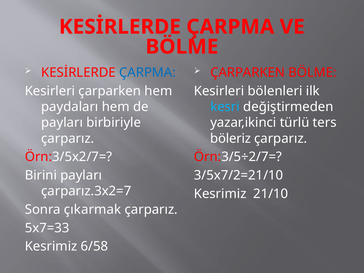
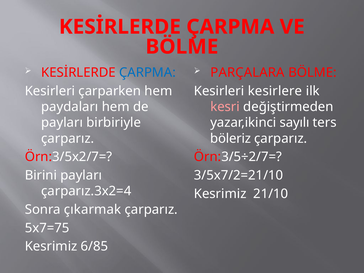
ÇARPARKEN: ÇARPARKEN -> PARÇALARA (248, 73)
bölenleri: bölenleri -> kesirlere (275, 91)
kesri colour: light blue -> pink (225, 107)
türlü: türlü -> sayılı (295, 123)
çarparız.3x2=7: çarparız.3x2=7 -> çarparız.3x2=4 (86, 191)
5x7=33: 5x7=33 -> 5x7=75 (47, 228)
6/58: 6/58 -> 6/85 (94, 246)
